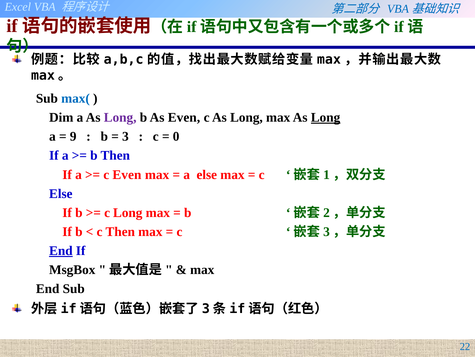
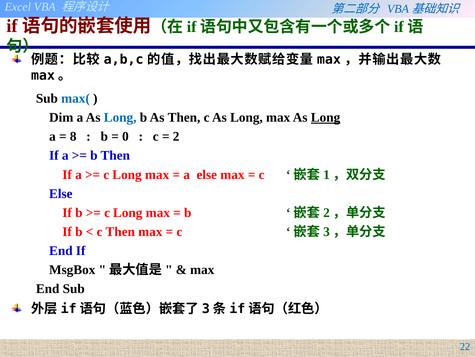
Long colour: purple -> blue (120, 117)
As Even: Even -> Then (184, 117)
9: 9 -> 8 (73, 136)
3: 3 -> 0 (125, 136)
0: 0 -> 2 (176, 136)
Even: Even -> Long (127, 174)
End underline: present -> none (61, 250)
